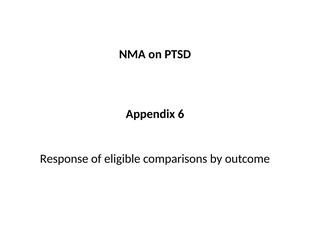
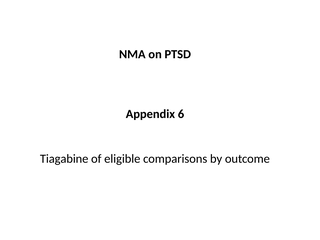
Response: Response -> Tiagabine (64, 159)
